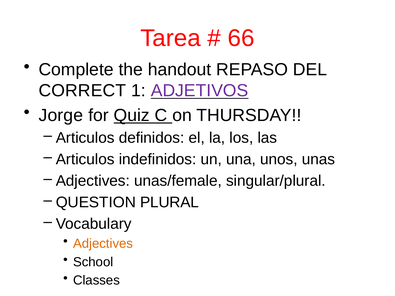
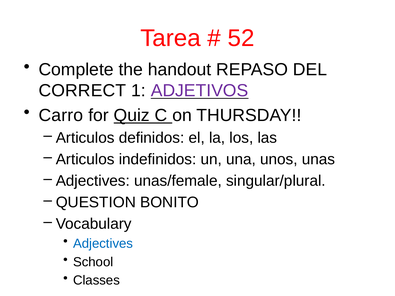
66: 66 -> 52 (241, 38)
Jorge: Jorge -> Carro (61, 115)
PLURAL: PLURAL -> BONITO (169, 203)
Adjectives colour: orange -> blue (103, 244)
